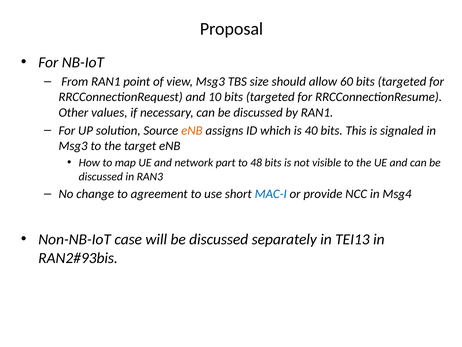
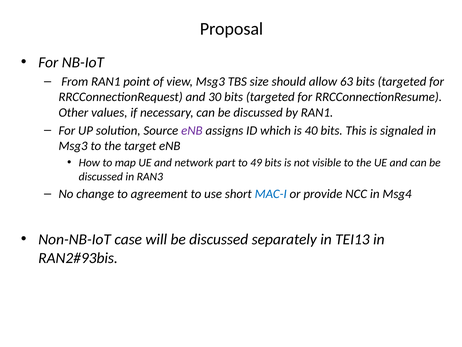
60: 60 -> 63 (347, 82)
10: 10 -> 30 (215, 97)
eNB colour: orange -> purple (192, 130)
48: 48 -> 49 (256, 163)
